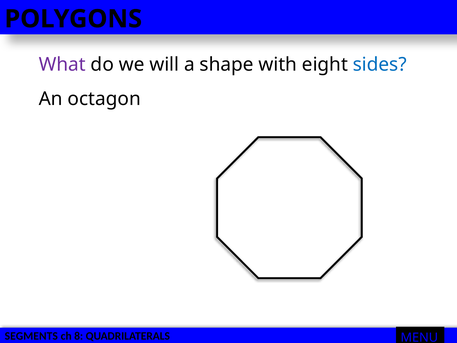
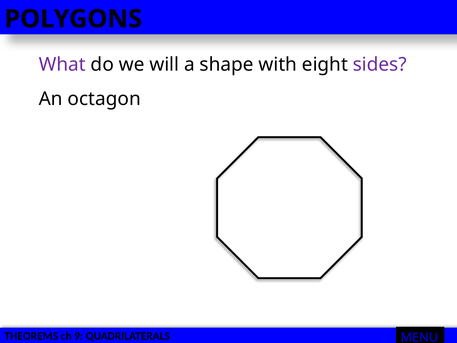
sides colour: blue -> purple (380, 64)
SEGMENTS: SEGMENTS -> THEOREMS (31, 336)
8: 8 -> 9 (79, 336)
